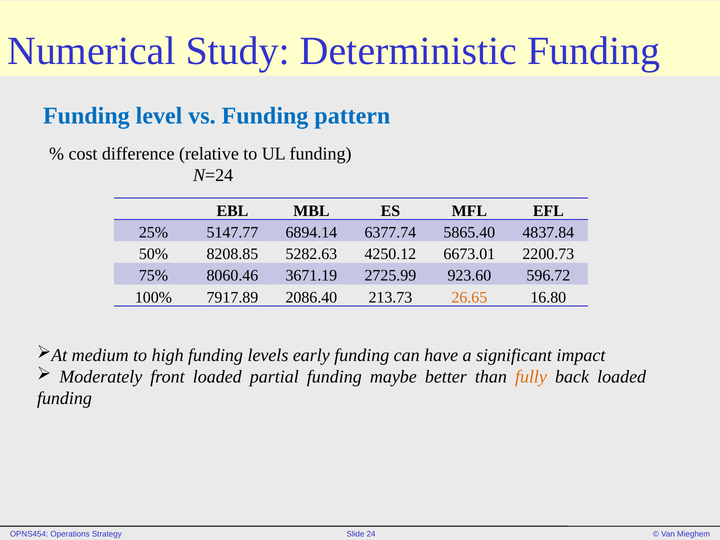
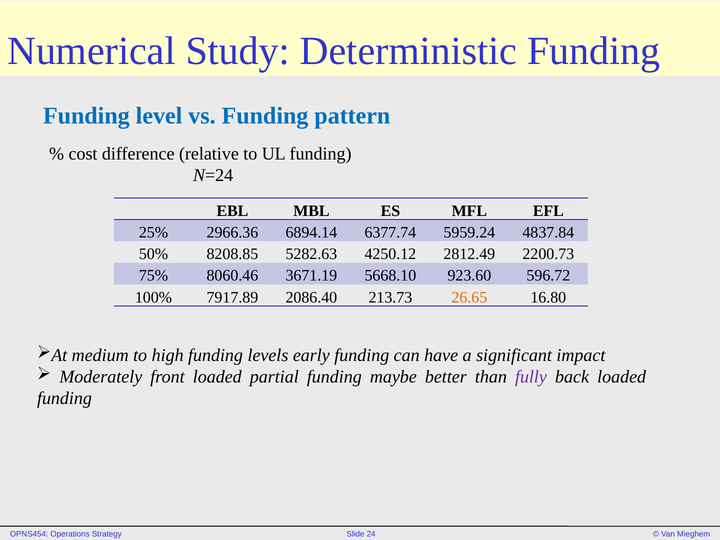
5147.77: 5147.77 -> 2966.36 (232, 232)
5865.40: 5865.40 -> 5959.24 (469, 232)
6673.01: 6673.01 -> 2812.49 (469, 254)
2725.99: 2725.99 -> 5668.10 (390, 276)
fully colour: orange -> purple (531, 377)
